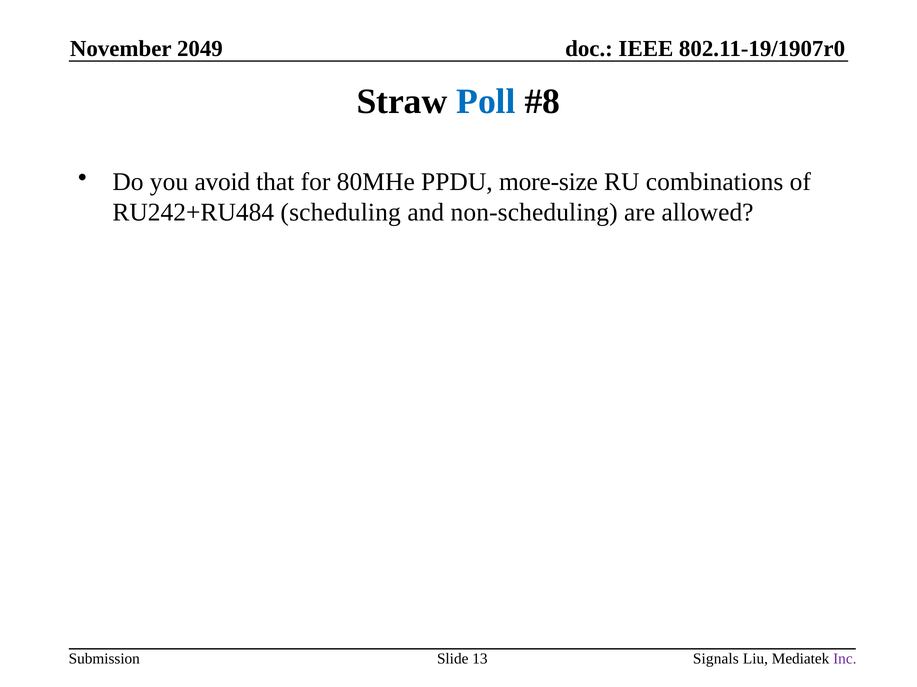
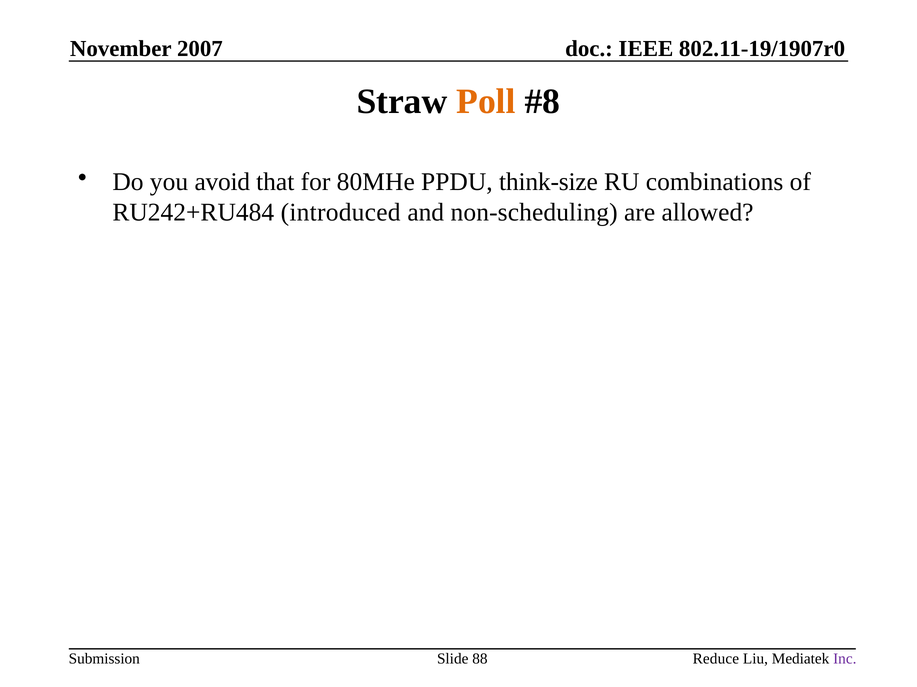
2049: 2049 -> 2007 (200, 49)
Poll colour: blue -> orange (486, 102)
more-size: more-size -> think-size (548, 182)
scheduling: scheduling -> introduced (341, 213)
13: 13 -> 88 (480, 660)
Signals: Signals -> Reduce (716, 660)
